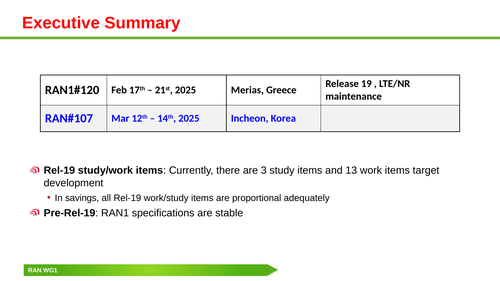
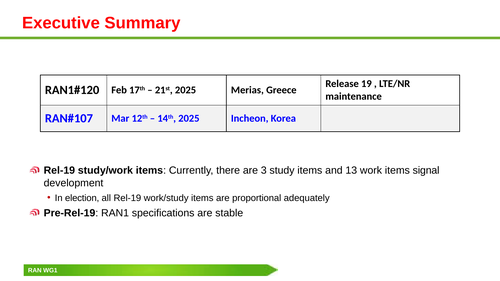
target: target -> signal (426, 171)
savings: savings -> election (82, 198)
